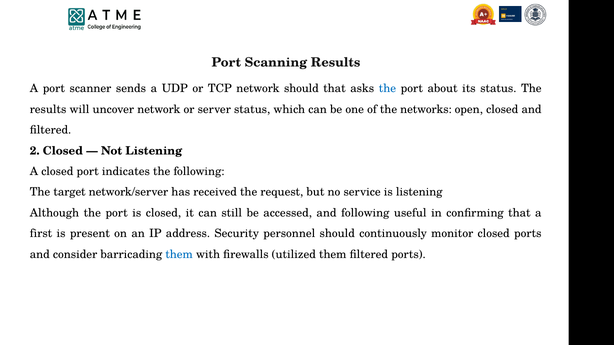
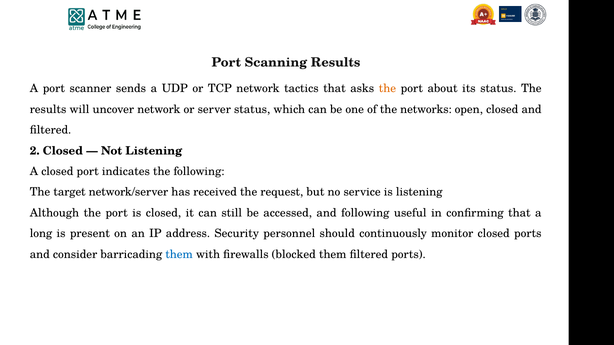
network should: should -> tactics (301, 89)
the colour: blue -> orange (387, 89)
first: first -> long (41, 234)
utilized: utilized -> blocked (294, 255)
